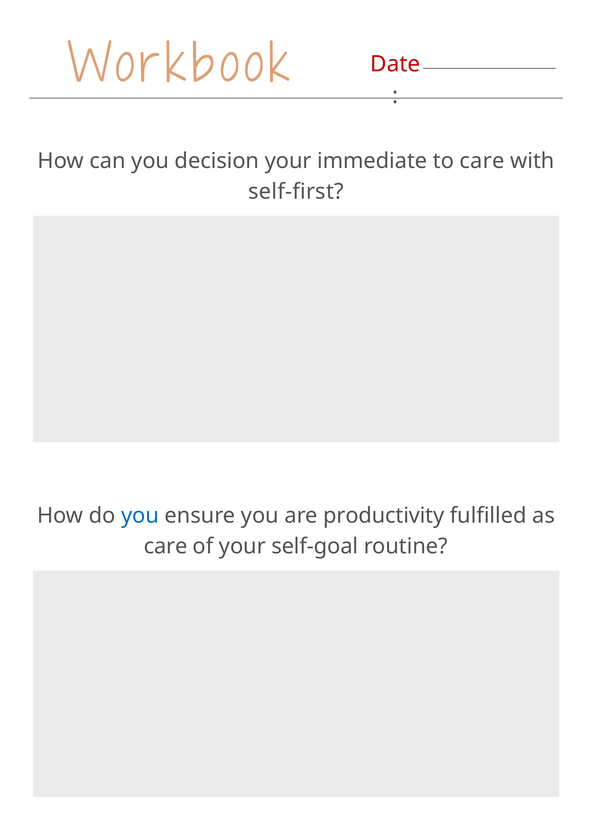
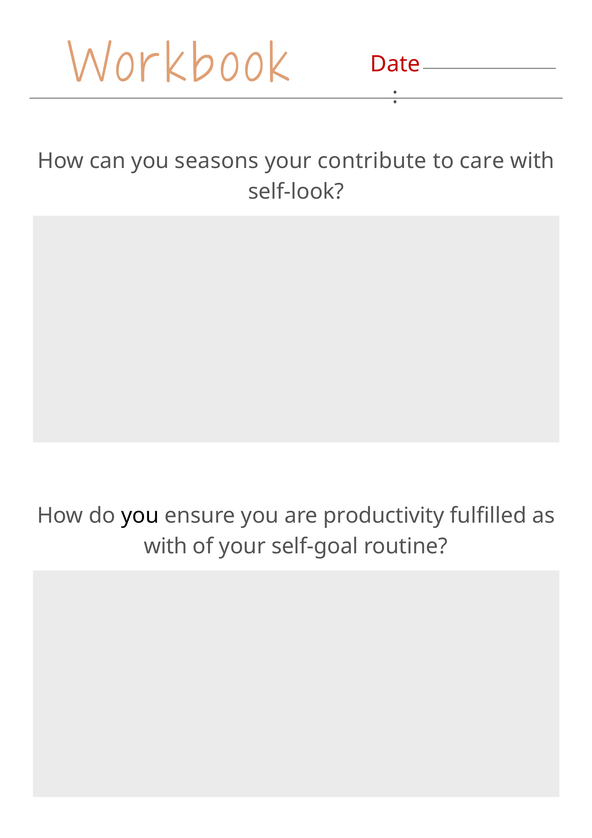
decision: decision -> seasons (217, 161)
immediate: immediate -> contribute (372, 161)
self-first: self-first -> self-look (296, 192)
you colour: blue -> black (140, 515)
care: care -> with (166, 546)
